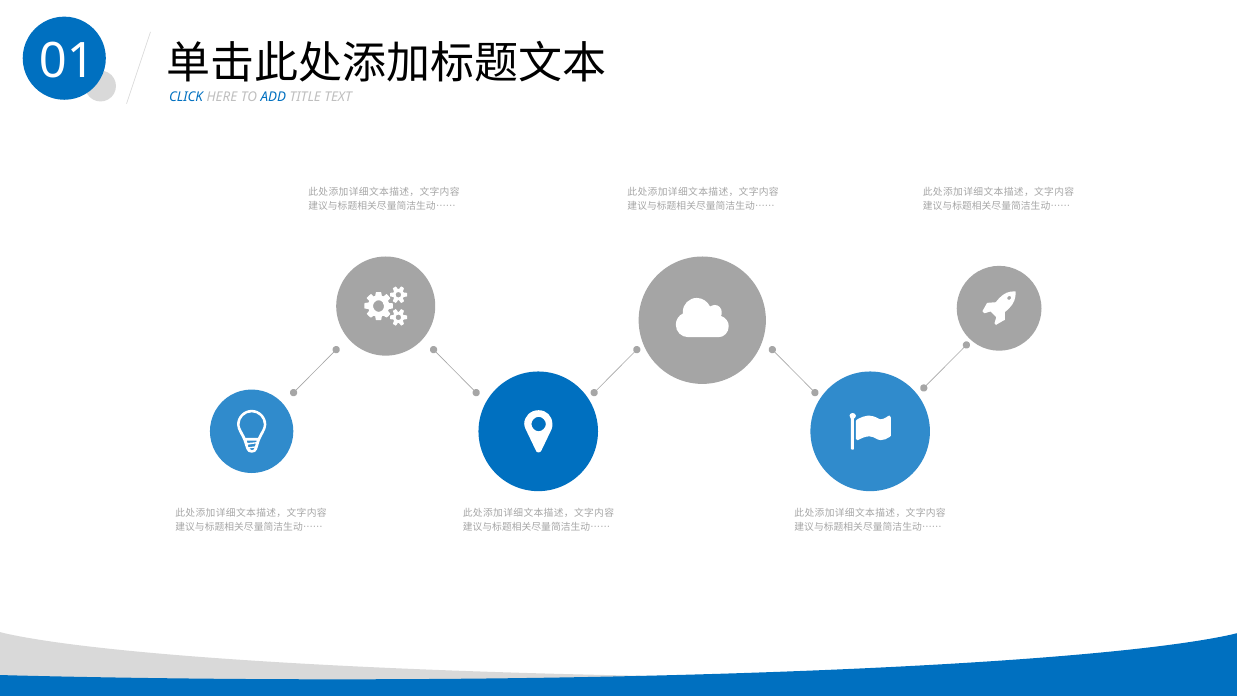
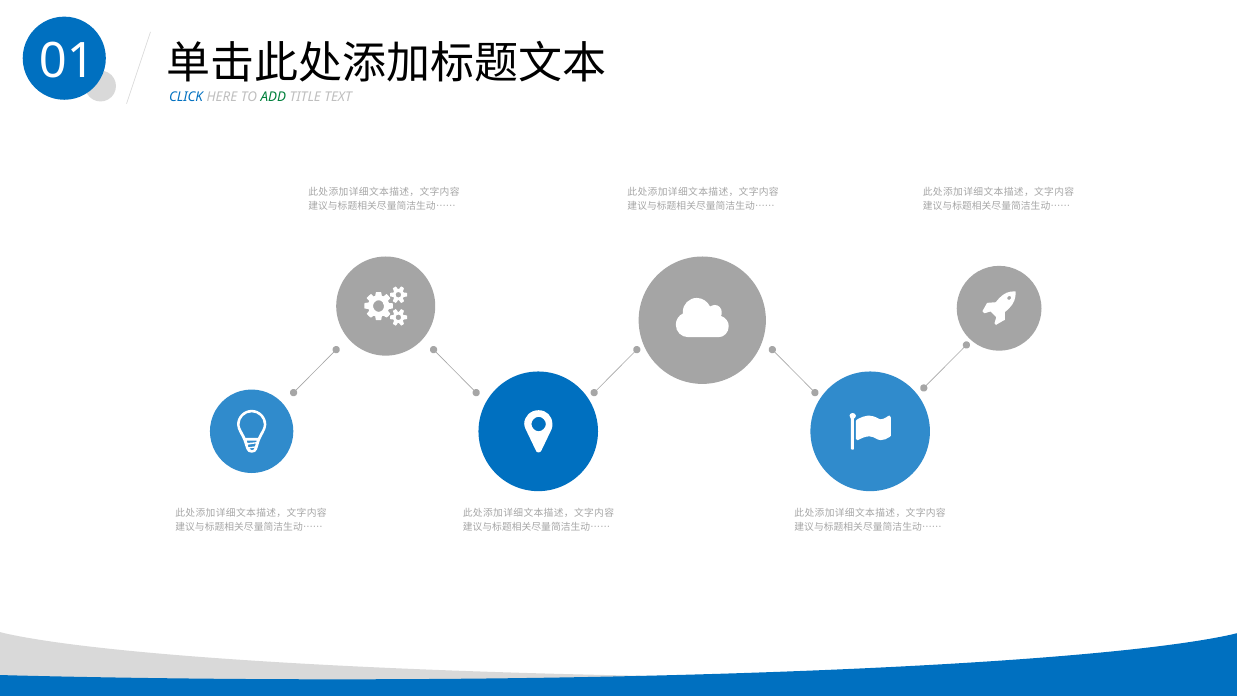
ADD colour: blue -> green (273, 97)
